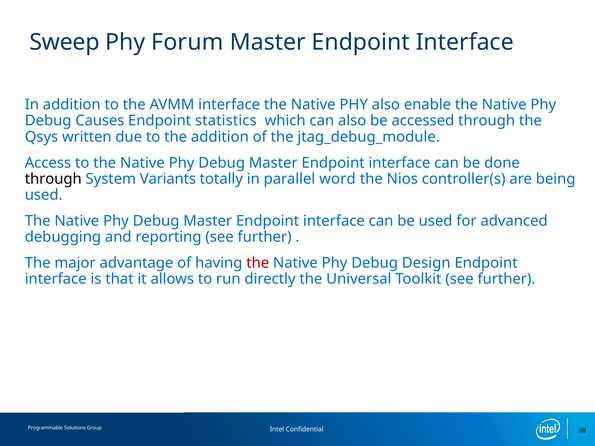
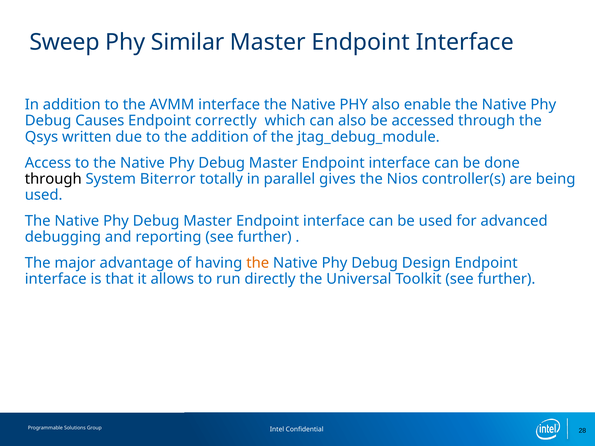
Forum: Forum -> Similar (188, 42)
statistics: statistics -> correctly (226, 121)
Variants: Variants -> Biterror (168, 179)
word: word -> gives (337, 179)
the colour: red -> orange (258, 263)
